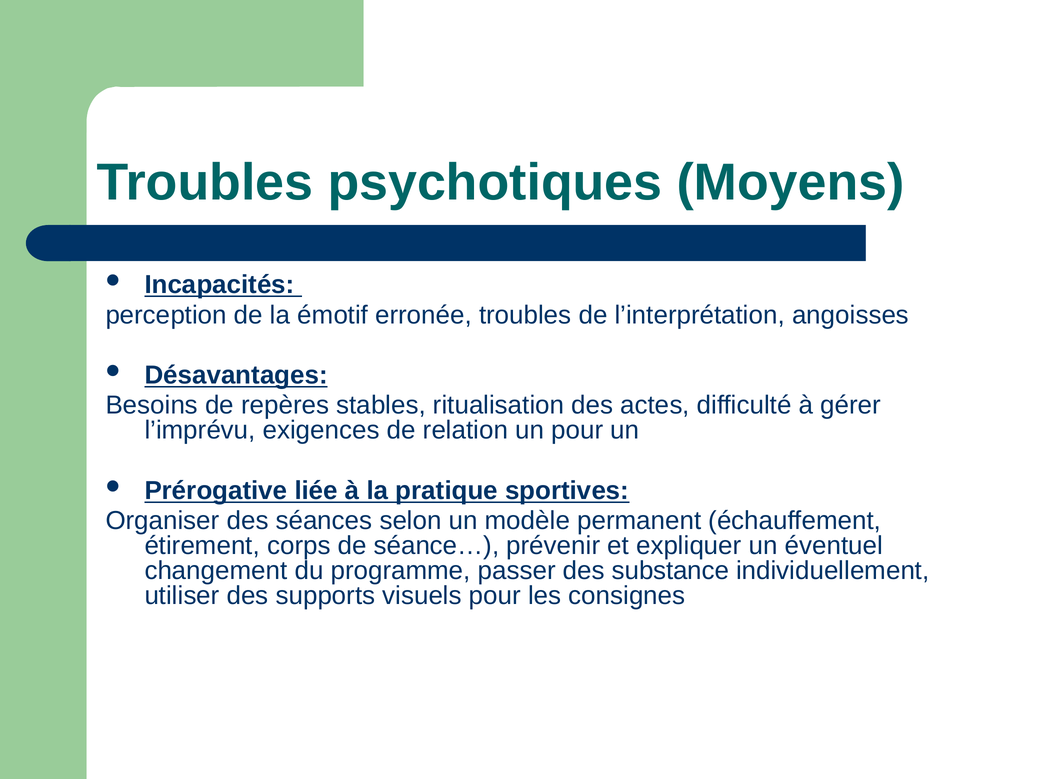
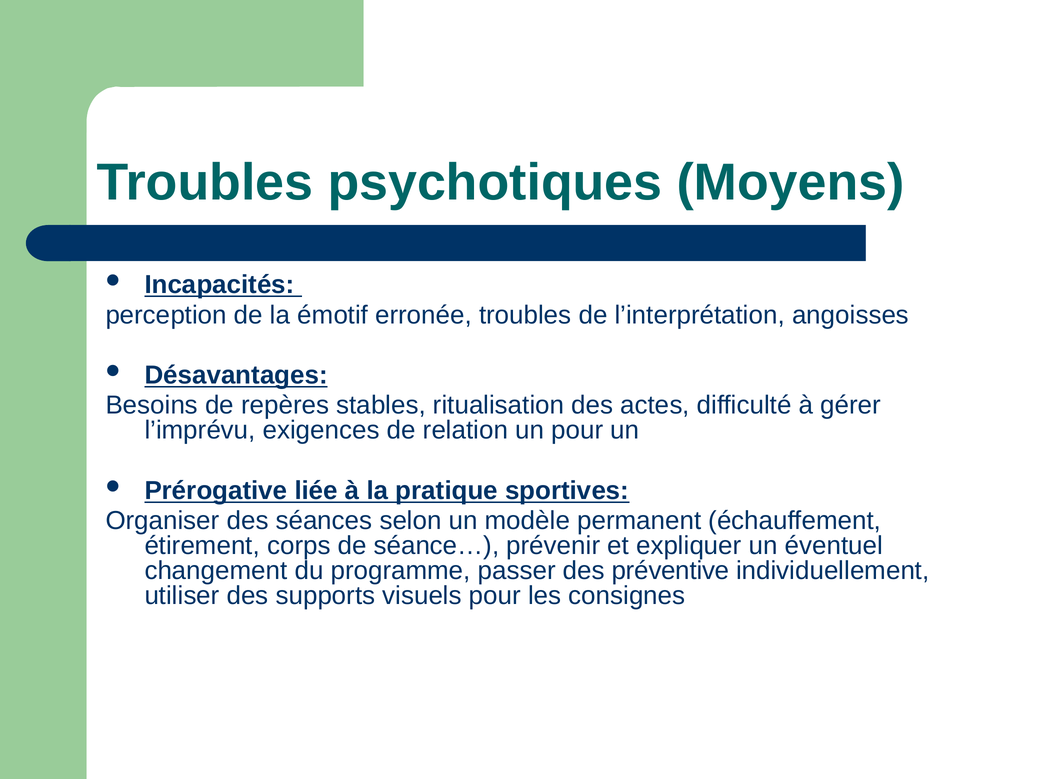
substance: substance -> préventive (670, 571)
